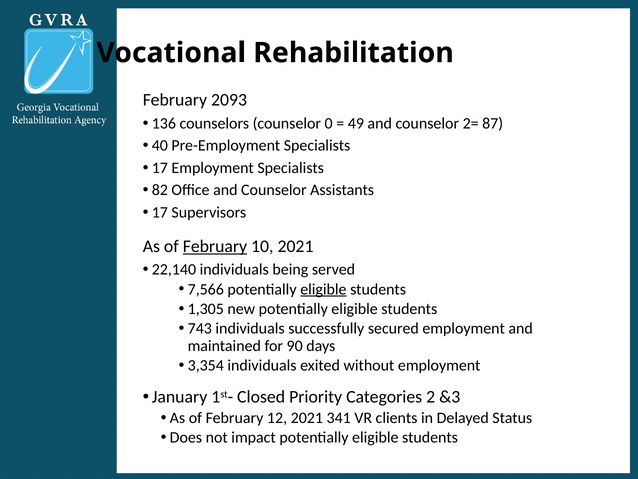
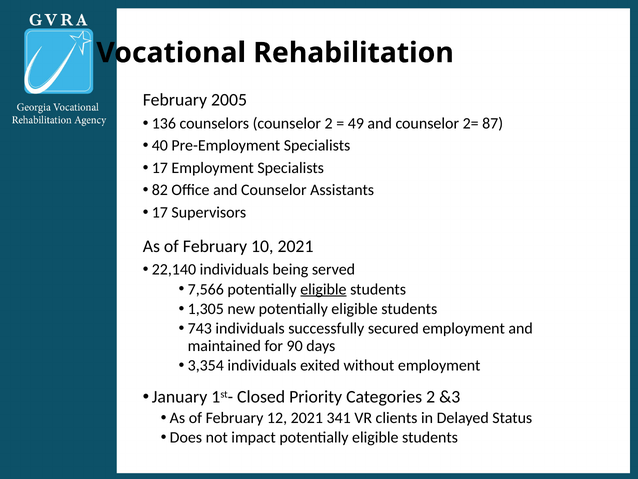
2093: 2093 -> 2005 (229, 100)
counselor 0: 0 -> 2 (329, 123)
February underline: present -> none (215, 246)
